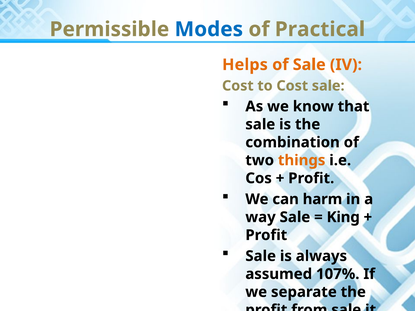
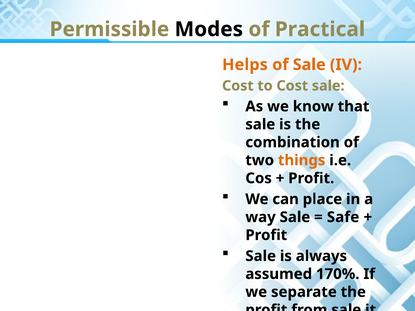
Modes colour: blue -> black (209, 29)
harm: harm -> place (322, 199)
King: King -> Safe (343, 217)
107%: 107% -> 170% (338, 274)
